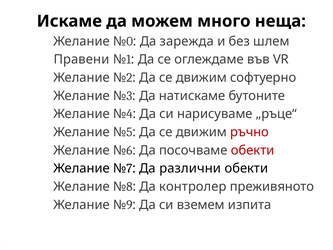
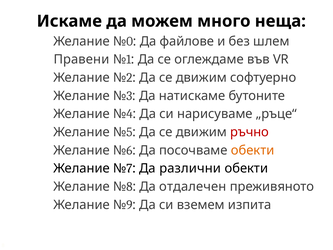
зарежда: зарежда -> файлове (187, 41)
обекти colour: red -> orange (253, 150)
контролер: контролер -> отдалечен (193, 186)
